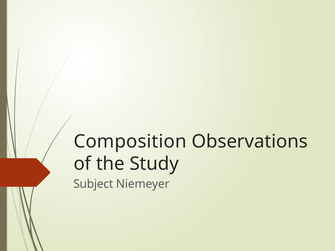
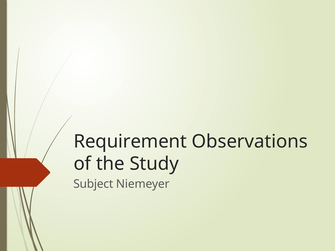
Composition: Composition -> Requirement (130, 142)
